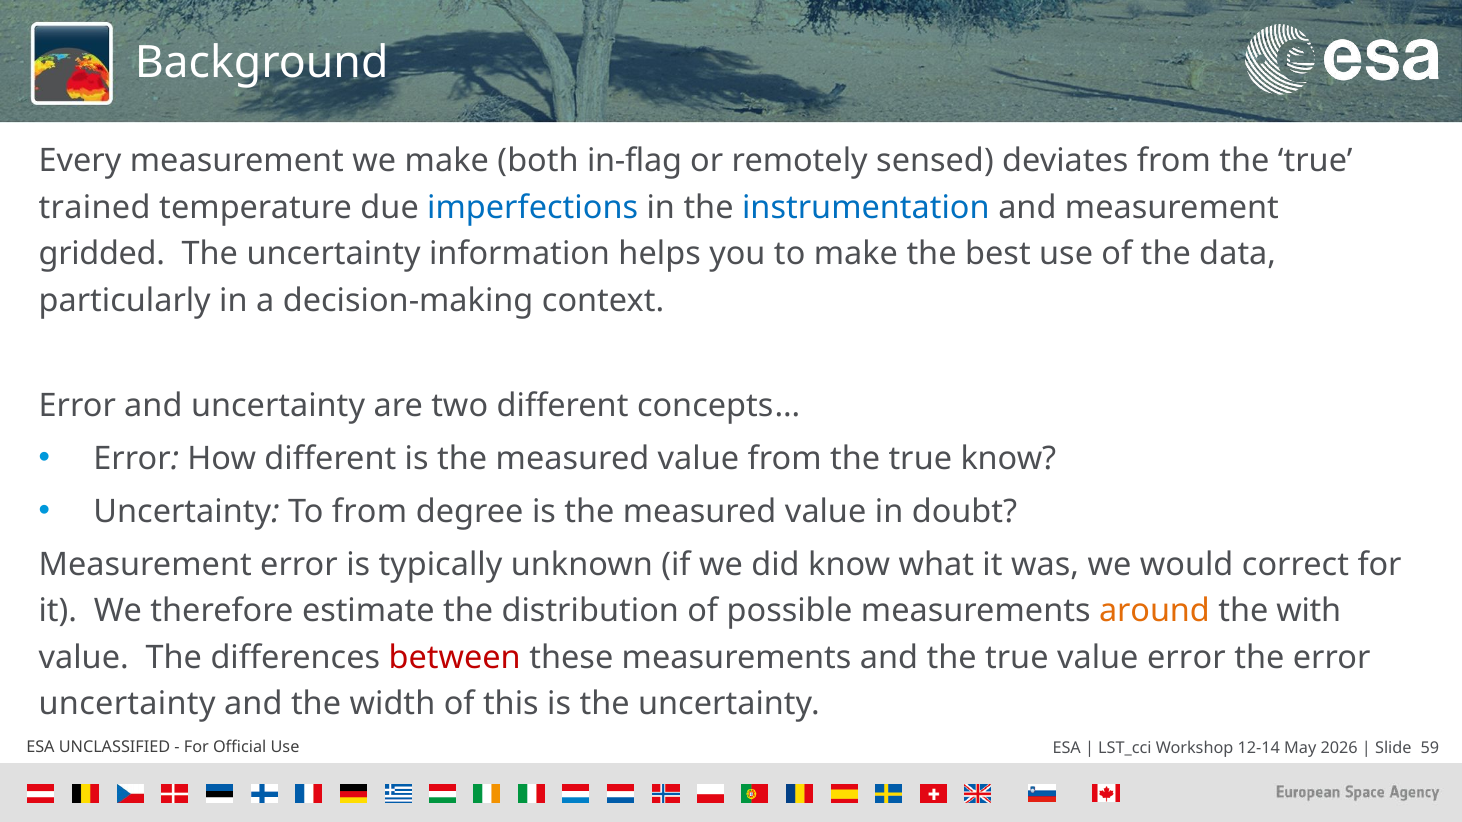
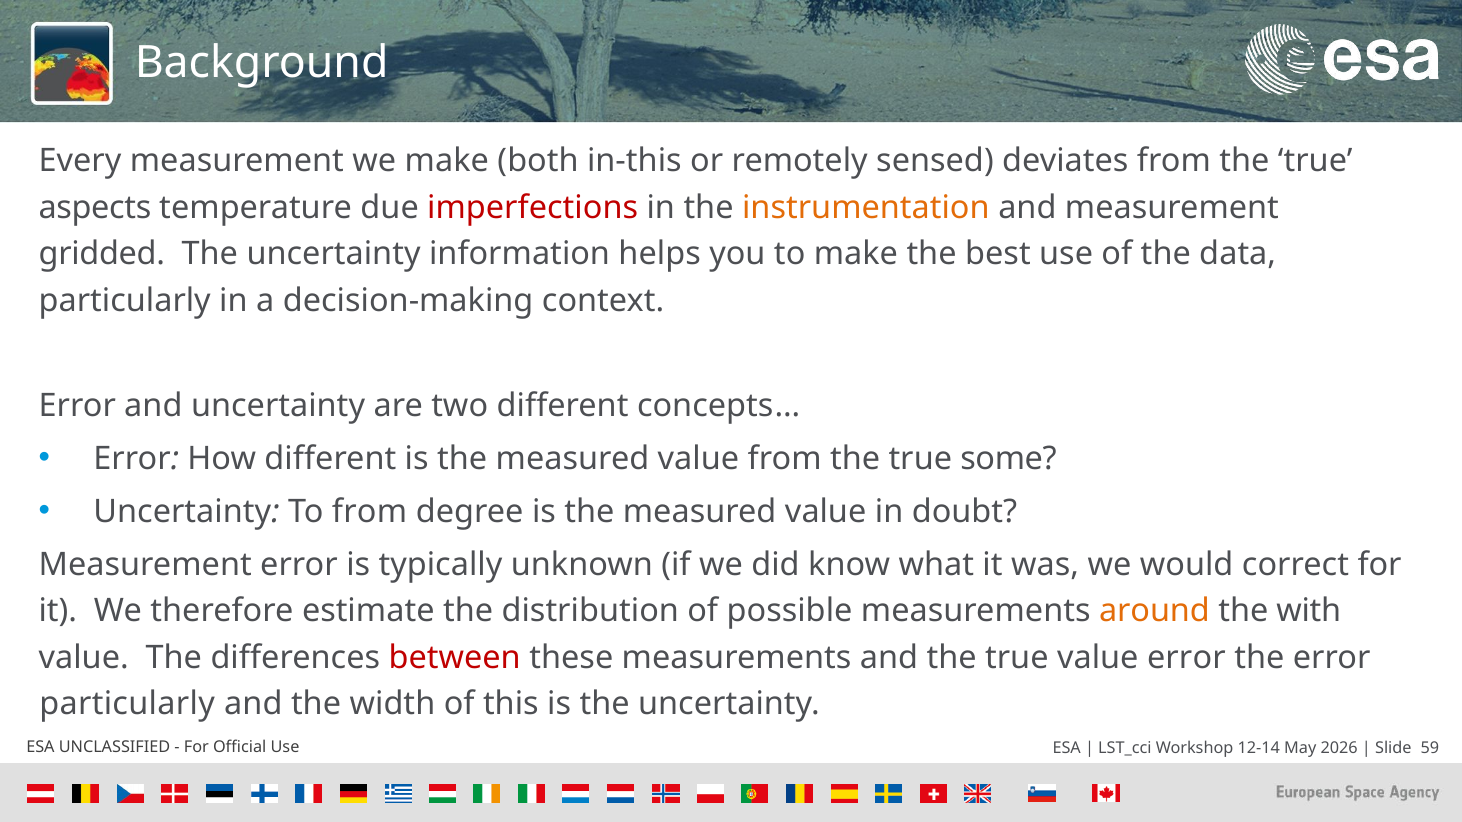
in-flag: in-flag -> in-this (634, 161)
trained: trained -> aspects (95, 208)
imperfections colour: blue -> red (533, 208)
instrumentation colour: blue -> orange (866, 208)
true know: know -> some (1009, 459)
uncertainty: uncertainty -> particularly (127, 704)
